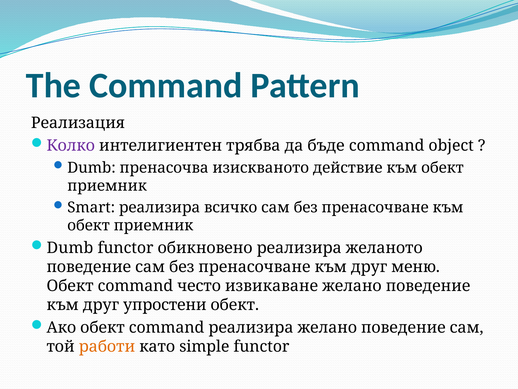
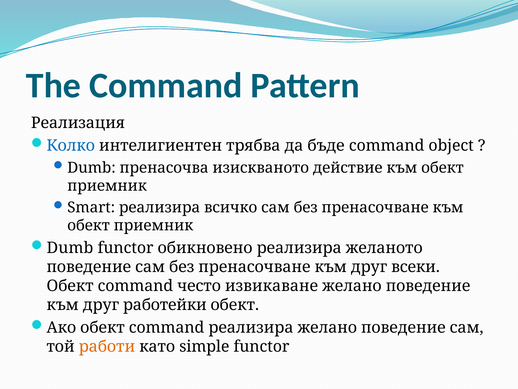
Колко colour: purple -> blue (71, 146)
меню: меню -> всеки (416, 267)
упростени: упростени -> работейки (165, 305)
